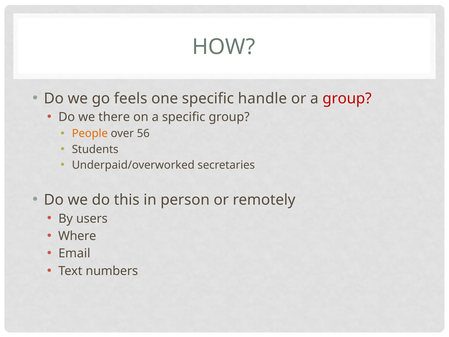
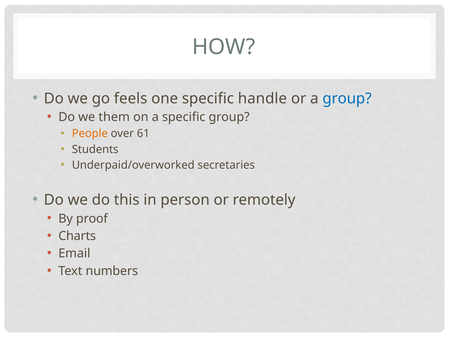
group colour: red -> blue (347, 98)
there: there -> them (114, 117)
56: 56 -> 61 (143, 133)
users: users -> proof (92, 218)
Where: Where -> Charts (77, 236)
